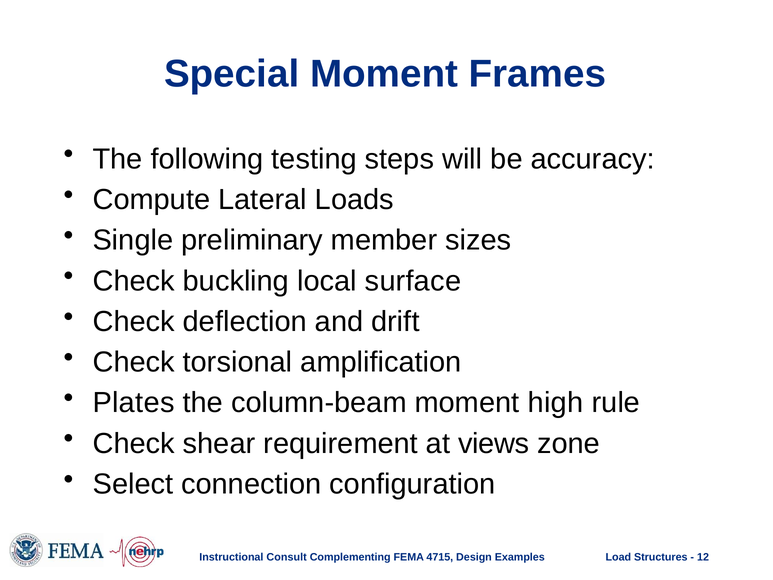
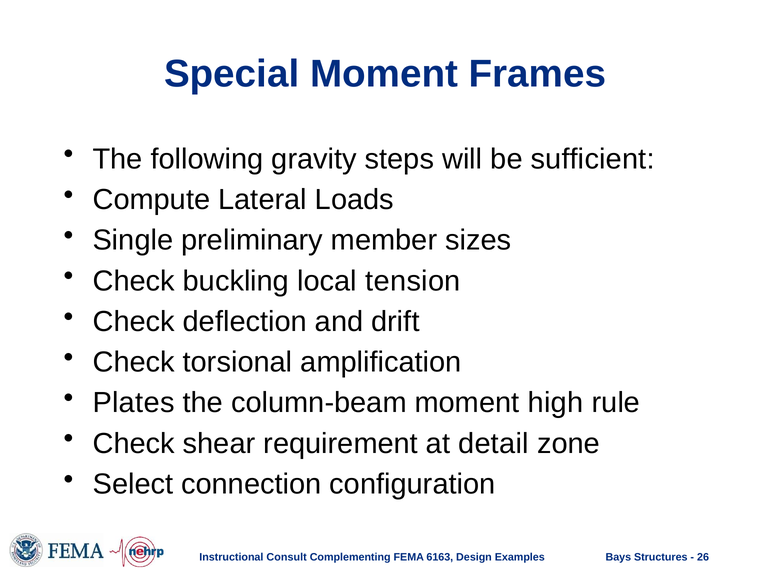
testing: testing -> gravity (314, 159)
accuracy: accuracy -> sufficient (593, 159)
surface: surface -> tension (413, 281)
views: views -> detail (494, 443)
4715: 4715 -> 6163 (440, 557)
Load: Load -> Bays (618, 557)
12: 12 -> 26 (703, 557)
